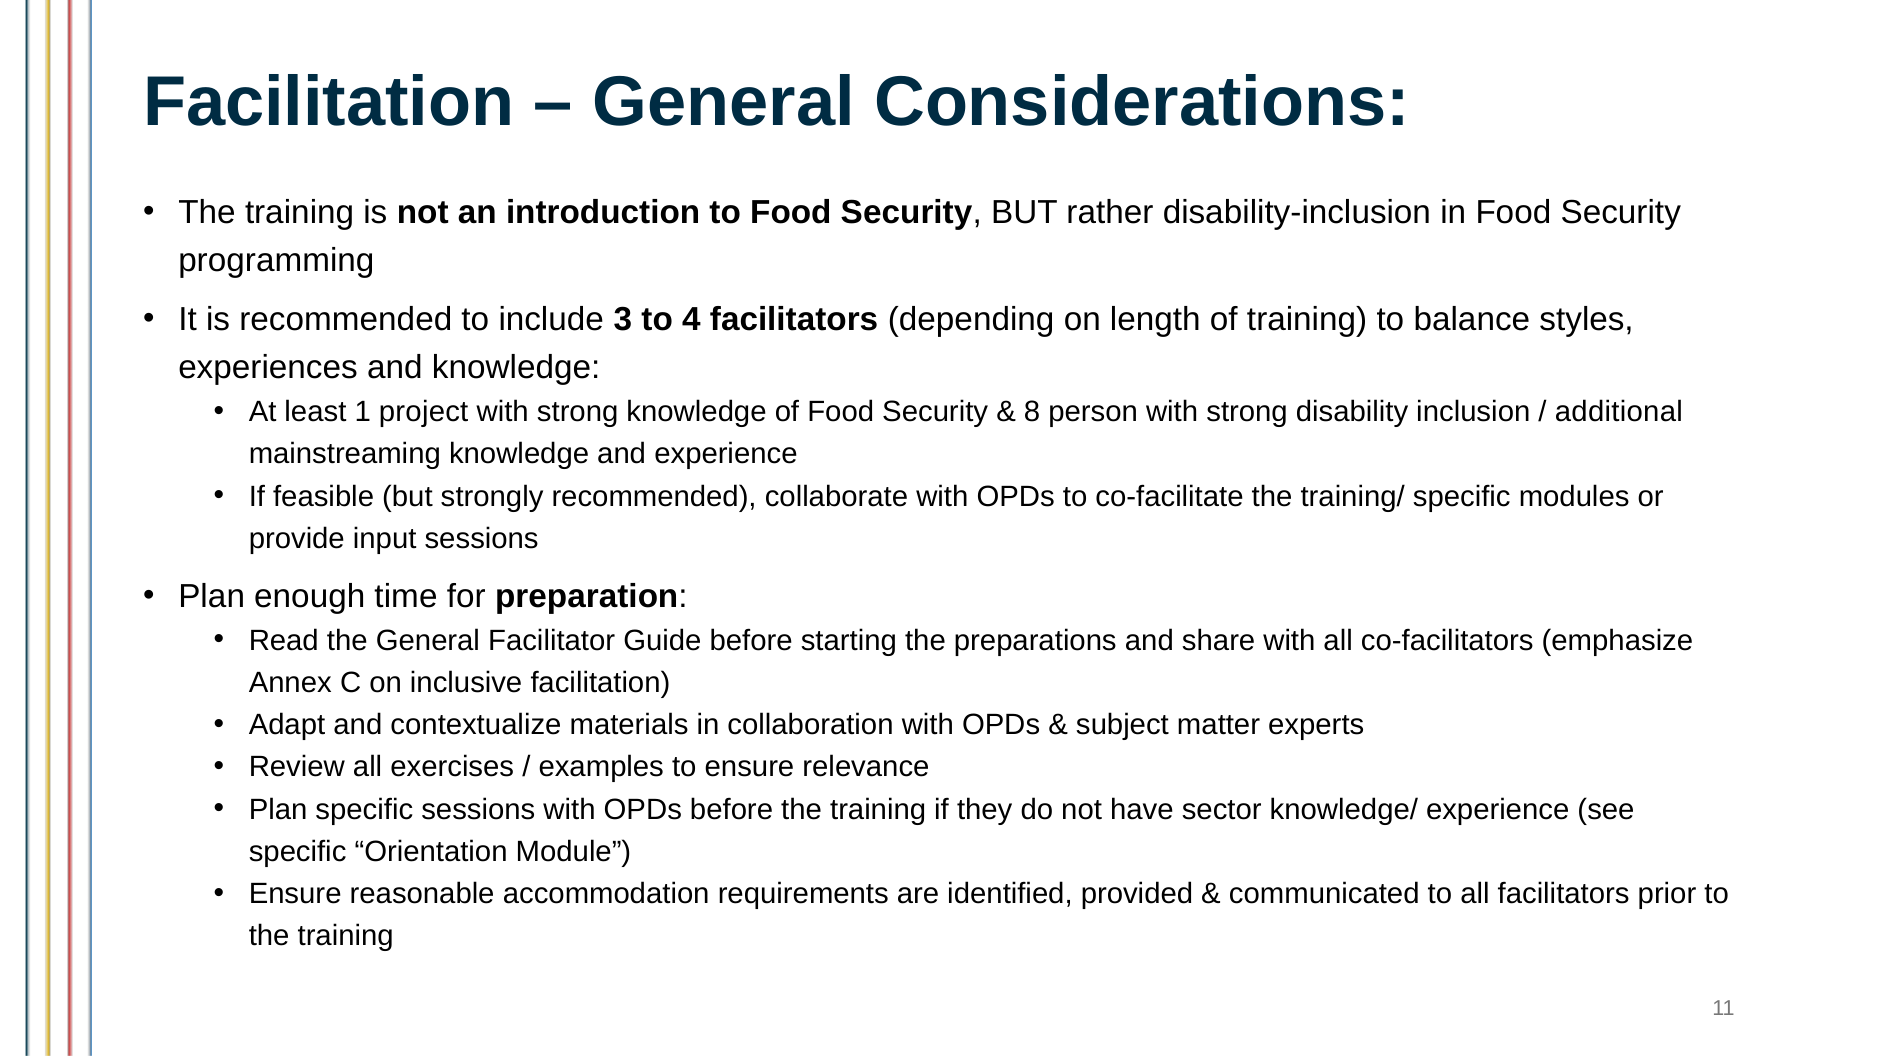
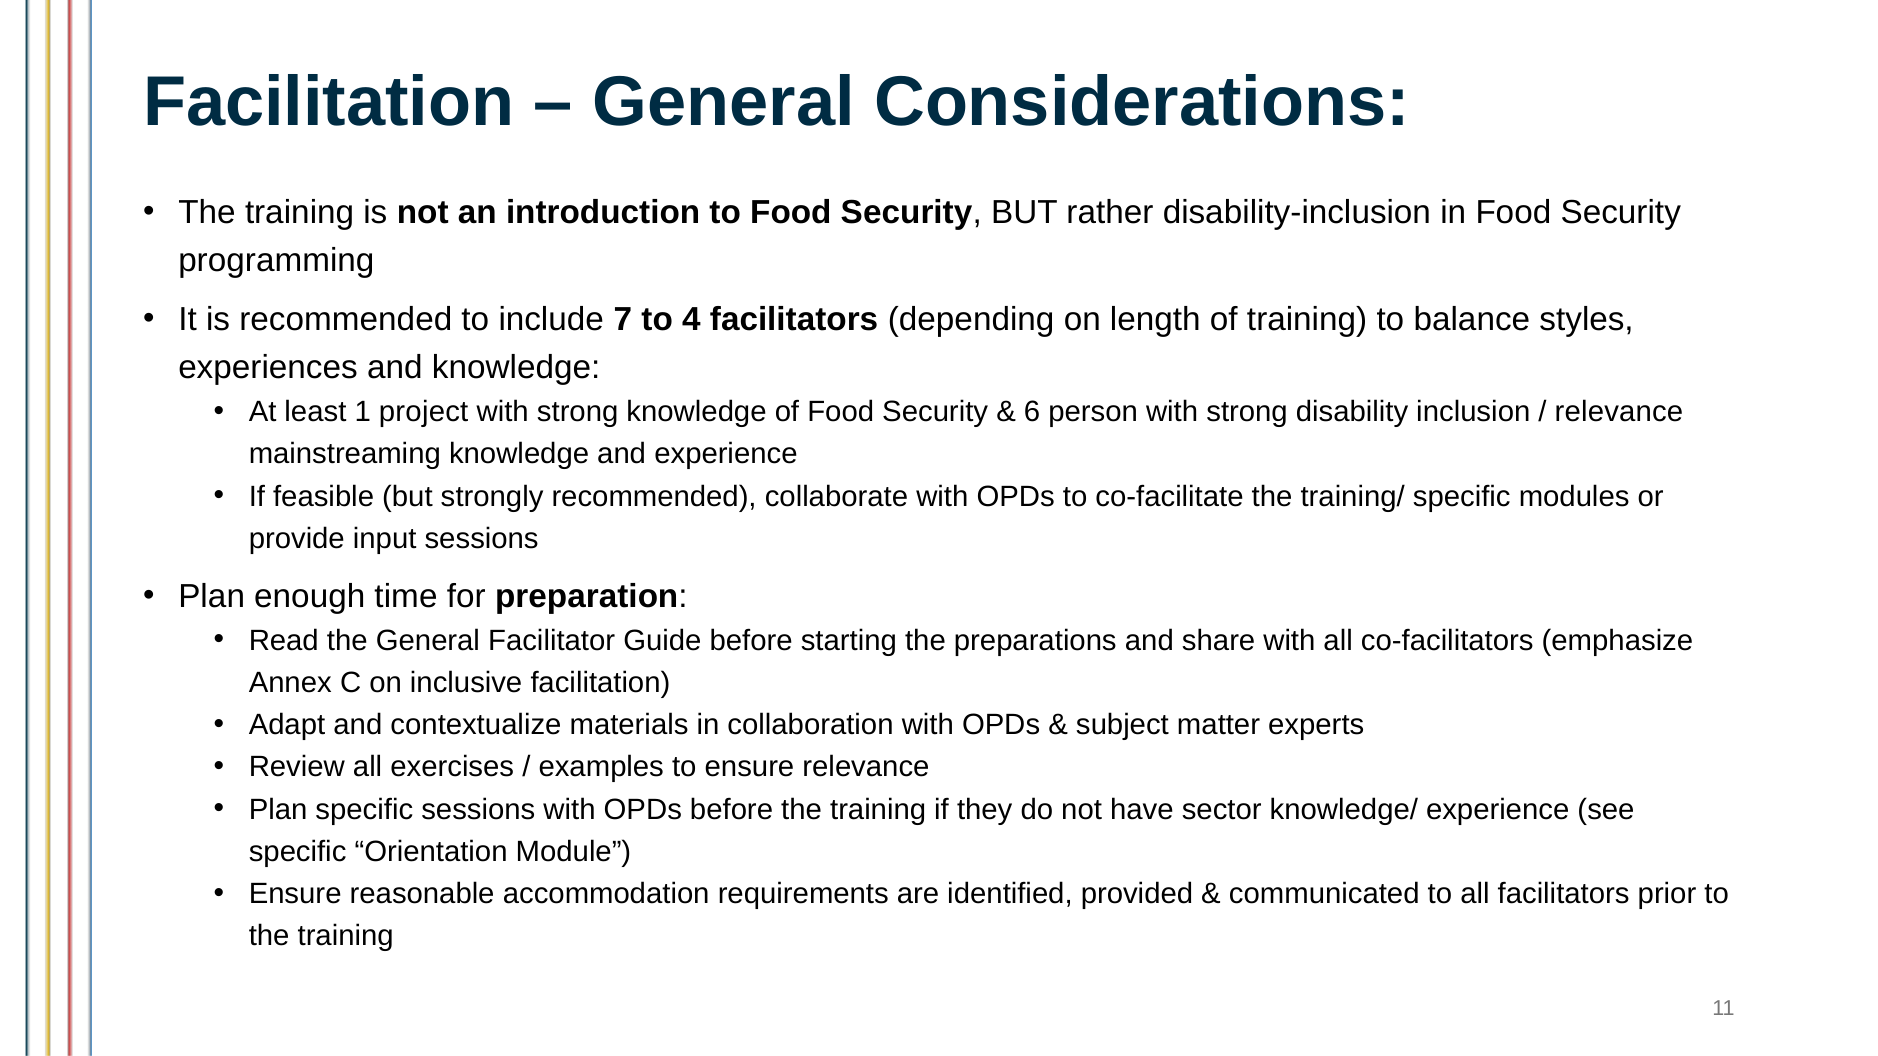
3: 3 -> 7 (623, 320)
8: 8 -> 6 (1032, 412)
additional: additional -> relevance (1619, 412)
